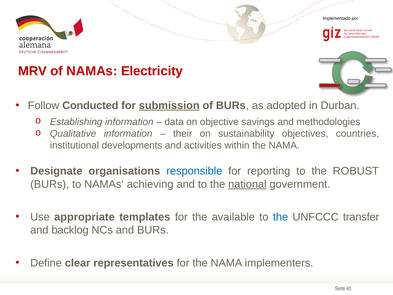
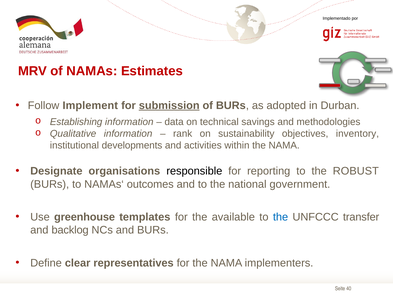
Electricity: Electricity -> Estimates (152, 71)
Conducted: Conducted -> Implement (90, 105)
objective: objective -> technical (219, 122)
their: their -> rank (183, 134)
countries: countries -> inventory (357, 134)
responsible colour: blue -> black (194, 171)
achieving: achieving -> outcomes (150, 184)
national underline: present -> none (247, 184)
appropriate: appropriate -> greenhouse (85, 217)
